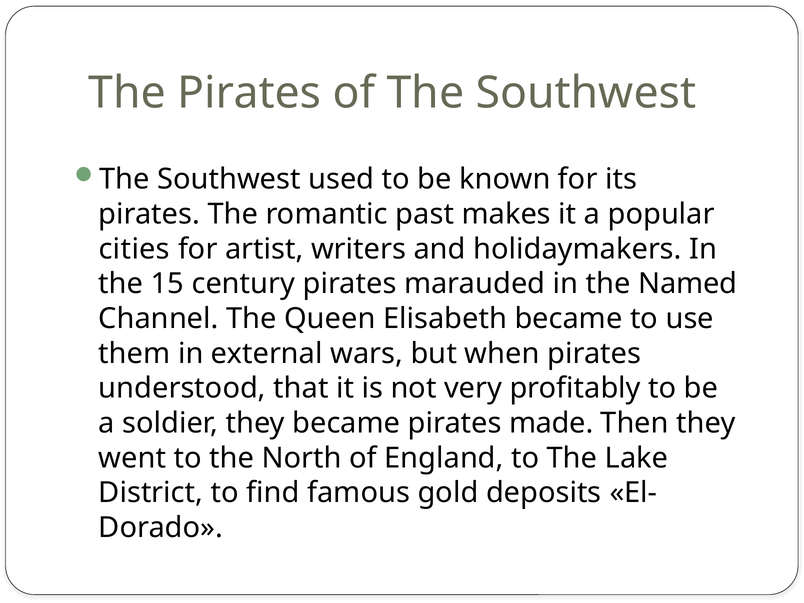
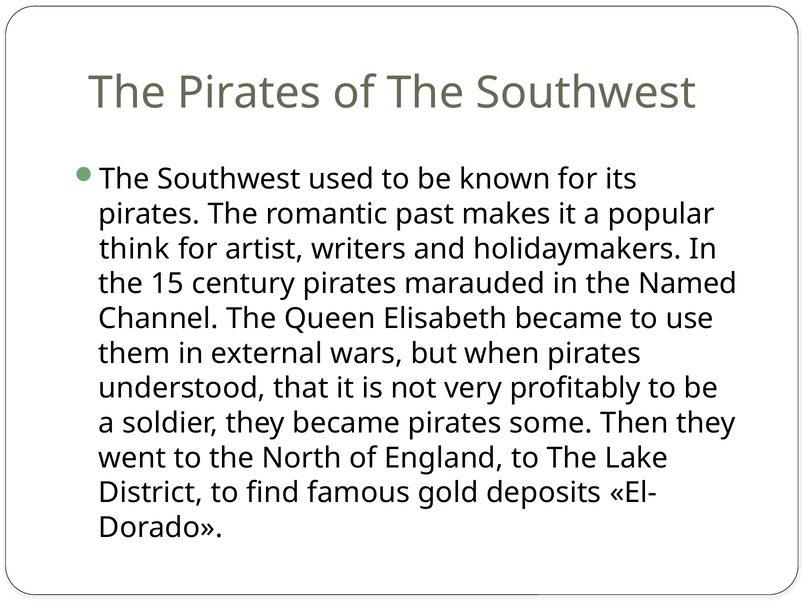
cities: cities -> think (134, 249)
made: made -> some (551, 423)
